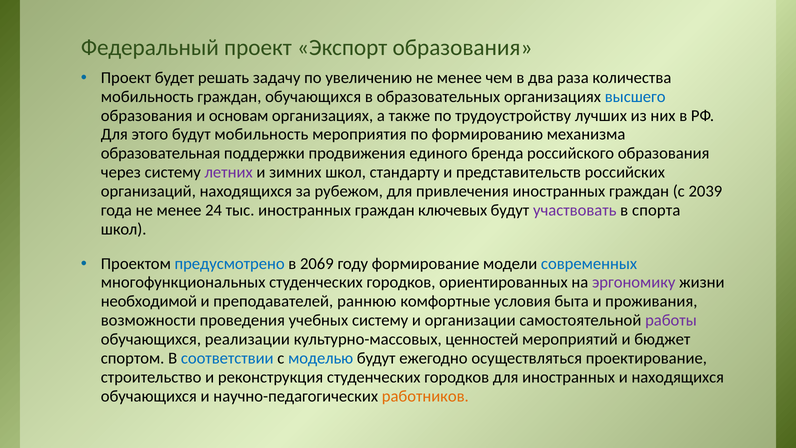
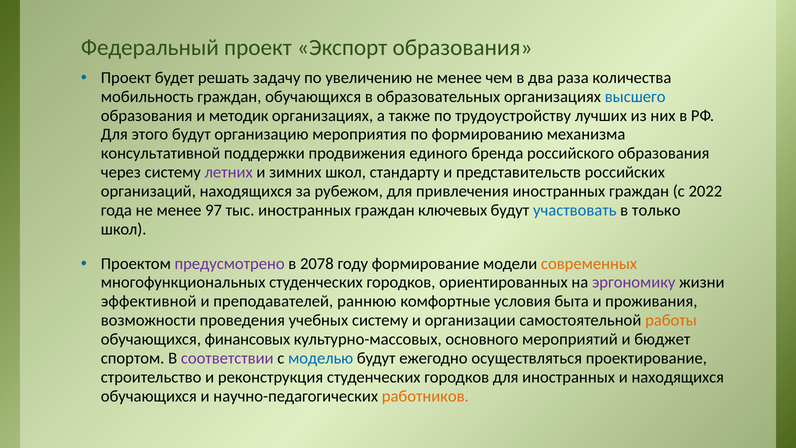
основам: основам -> методик (239, 116)
будут мобильность: мобильность -> организацию (261, 134)
образовательная: образовательная -> консультативной (161, 153)
2039: 2039 -> 2022 (705, 191)
24: 24 -> 97 (214, 210)
участвовать colour: purple -> blue (575, 210)
спорта: спорта -> только (656, 210)
предусмотрено colour: blue -> purple (230, 263)
2069: 2069 -> 2078 (317, 263)
современных colour: blue -> orange (589, 263)
необходимой: необходимой -> эффективной (149, 301)
работы colour: purple -> orange (671, 320)
реализации: реализации -> финансовых (247, 339)
ценностей: ценностей -> основного (482, 339)
соответствии colour: blue -> purple (227, 358)
